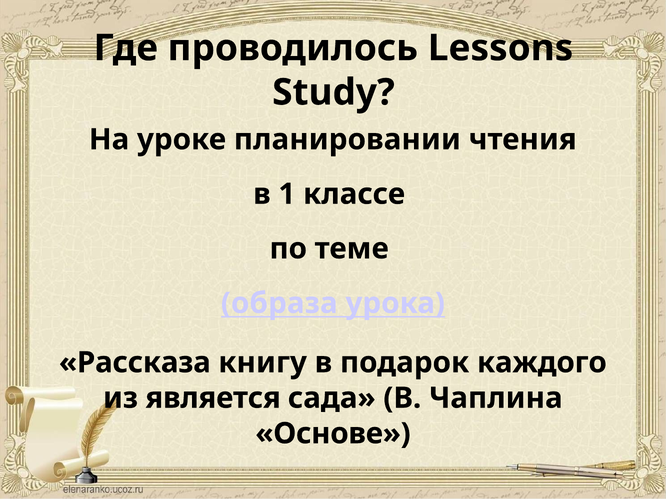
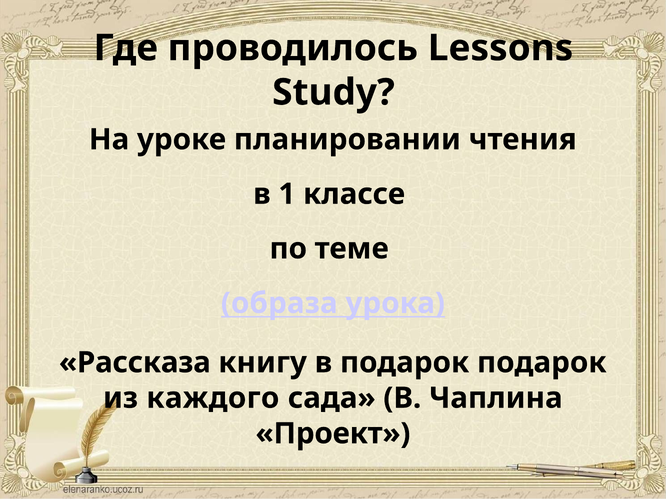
подарок каждого: каждого -> подарок (542, 363)
является: является -> каждого (213, 398)
Основе: Основе -> Проект (333, 434)
